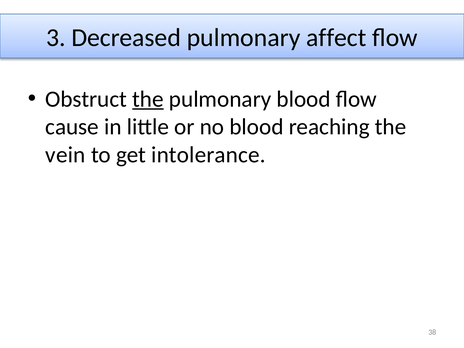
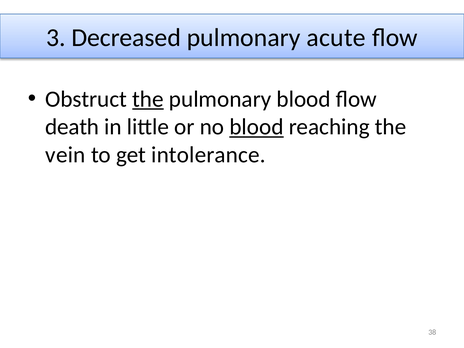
affect: affect -> acute (336, 38)
cause: cause -> death (72, 127)
blood underline: none -> present (256, 127)
